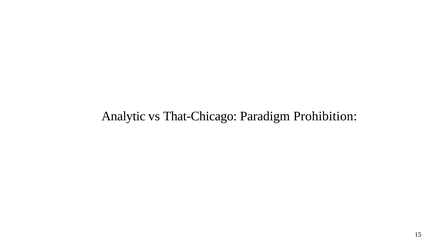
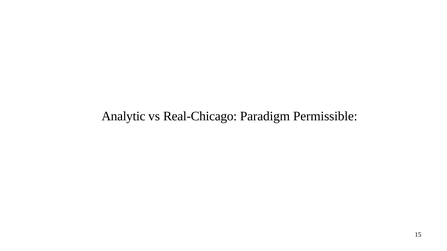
That-Chicago: That-Chicago -> Real-Chicago (200, 116)
Prohibition: Prohibition -> Permissible (325, 116)
